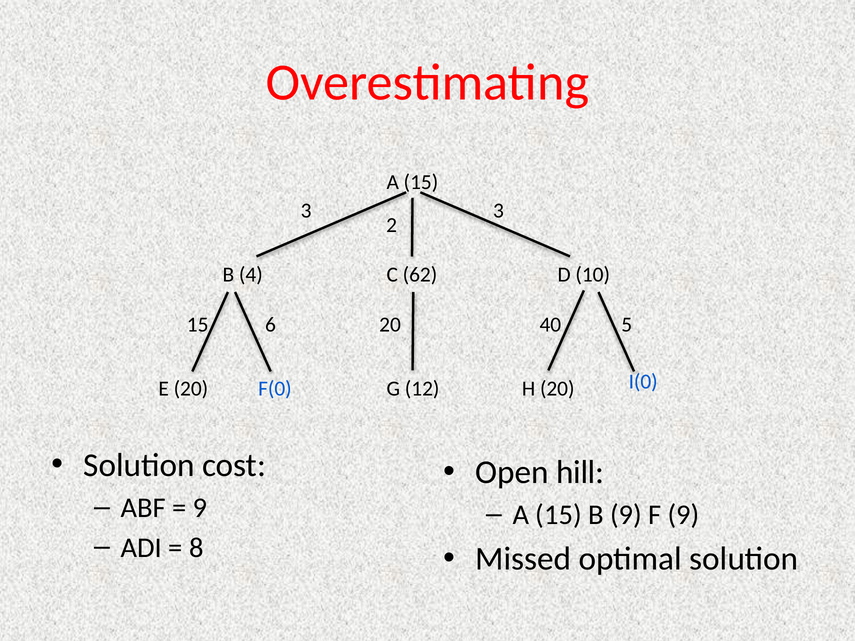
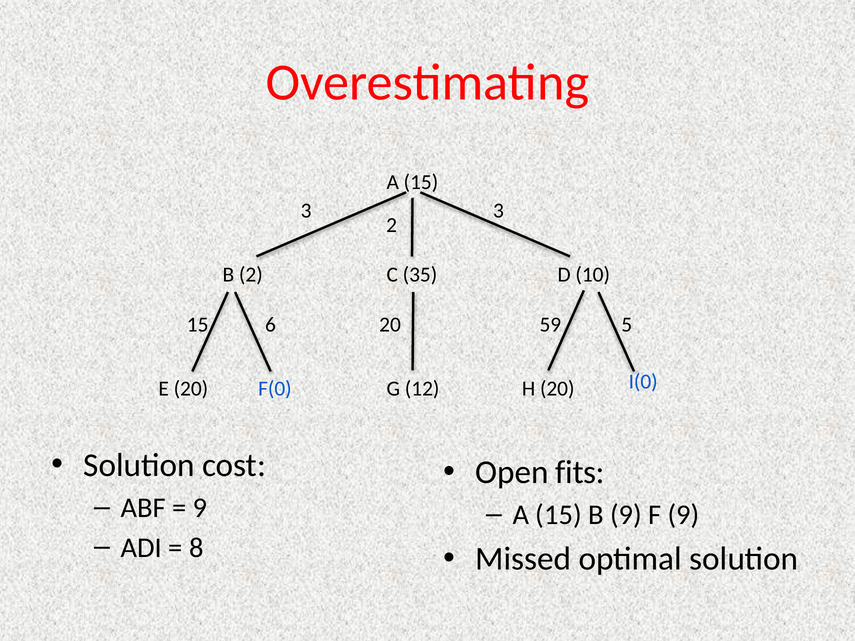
B 4: 4 -> 2 (251, 275)
62: 62 -> 35 (420, 275)
40: 40 -> 59 (550, 325)
hill: hill -> fits (580, 473)
